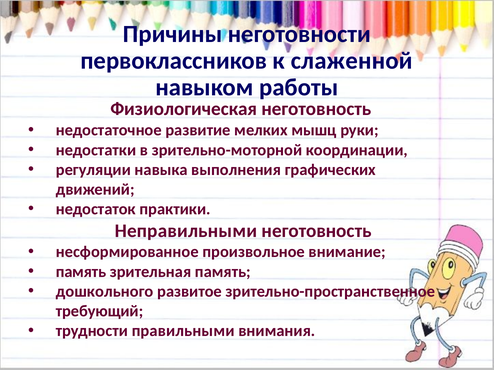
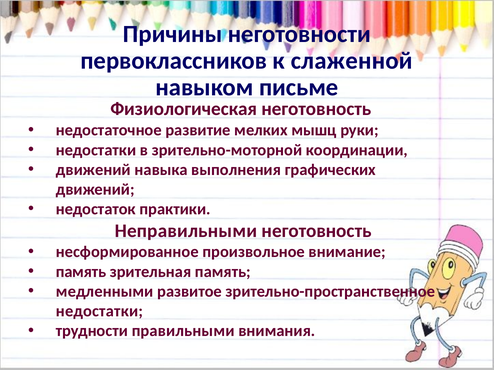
работы: работы -> письме (299, 87)
регуляции: регуляции -> движений (93, 170)
дошкольного: дошкольного -> медленными (105, 292)
требующий: требующий -> недостатки (99, 312)
